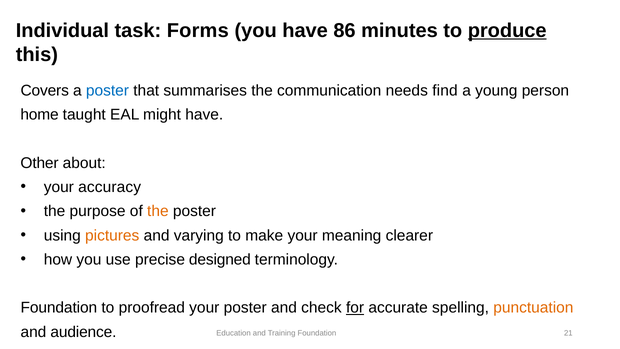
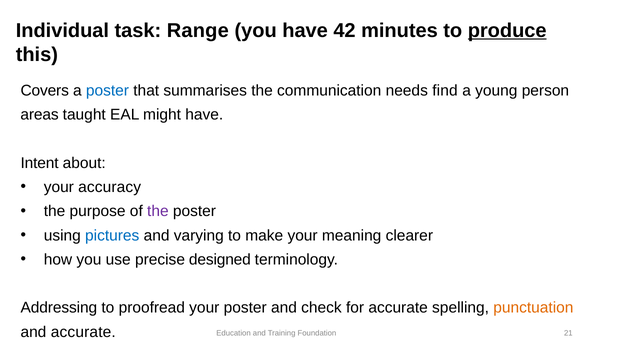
Forms: Forms -> Range (198, 30)
86: 86 -> 42 (344, 30)
home: home -> areas (40, 115)
Other: Other -> Intent (40, 163)
the colour: orange -> purple (158, 211)
pictures colour: orange -> blue (112, 235)
Foundation: Foundation -> Addressing (59, 308)
for underline: present -> none (355, 308)
and audience: audience -> accurate (83, 332)
